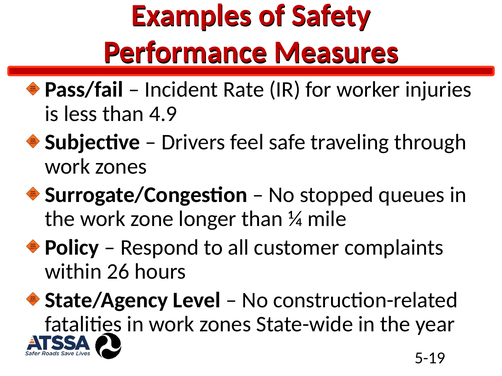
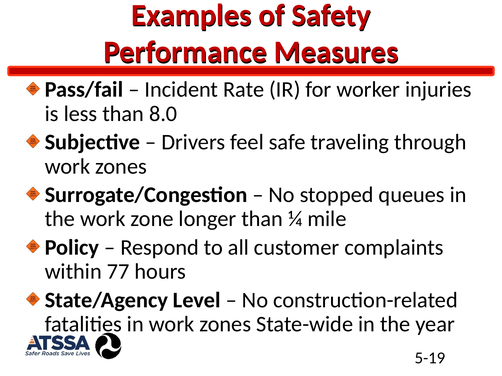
4.9: 4.9 -> 8.0 (163, 114)
26: 26 -> 77 (118, 272)
